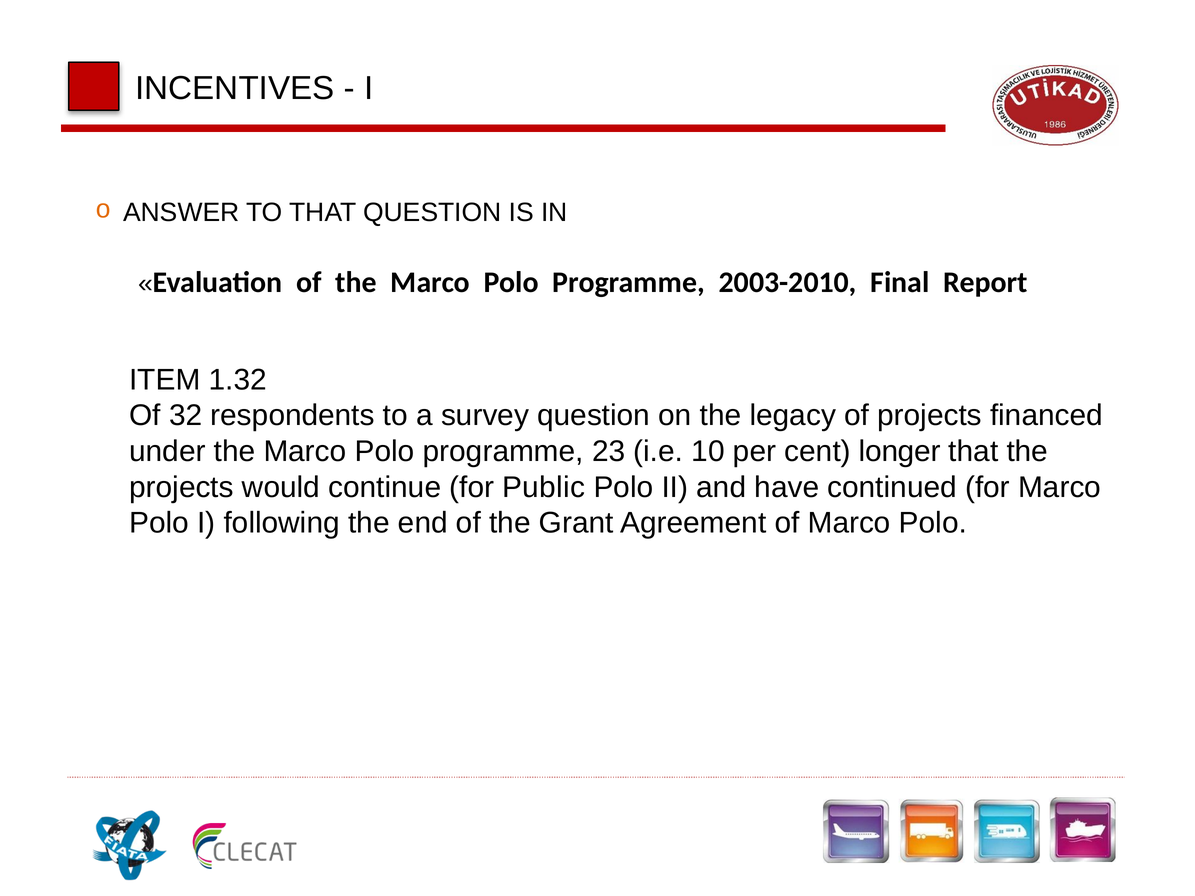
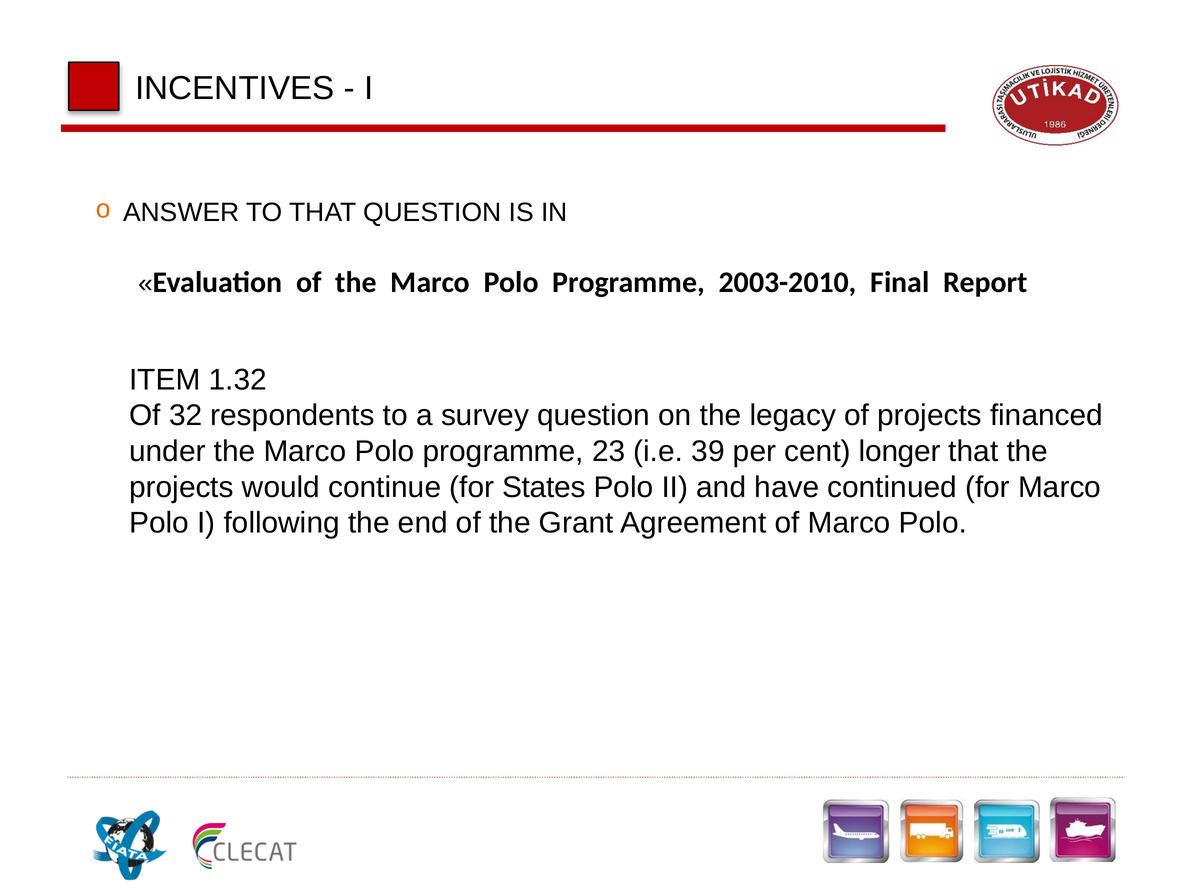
10: 10 -> 39 (708, 452)
Public: Public -> States (544, 487)
